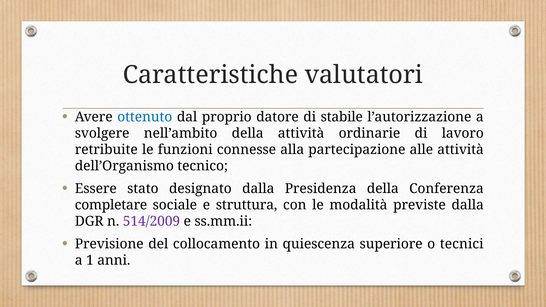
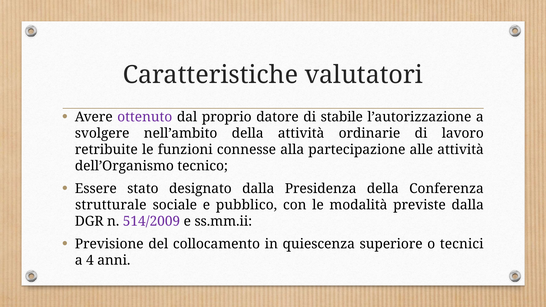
ottenuto colour: blue -> purple (145, 117)
completare: completare -> strutturale (111, 205)
struttura: struttura -> pubblico (247, 205)
1: 1 -> 4 (90, 260)
